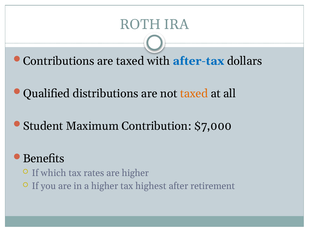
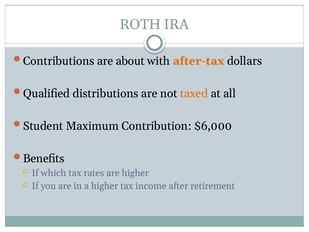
are taxed: taxed -> about (130, 61)
after-tax colour: blue -> orange (198, 61)
$7,000: $7,000 -> $6,000 (213, 126)
highest: highest -> income (151, 186)
